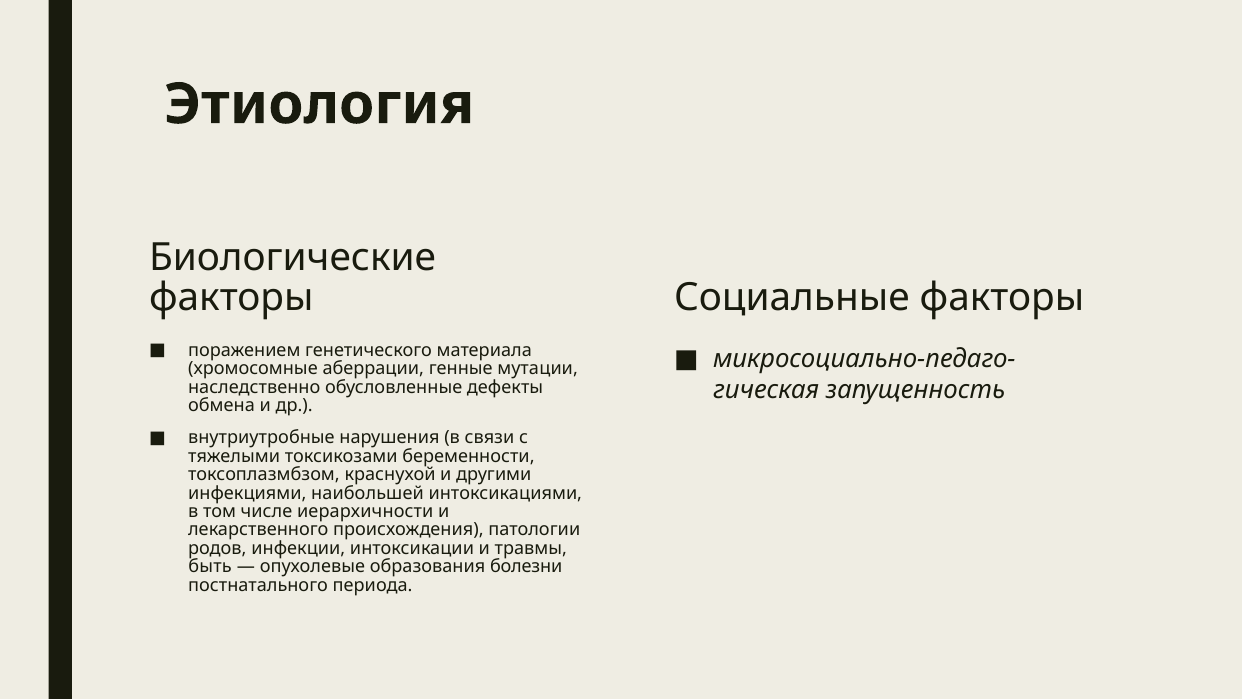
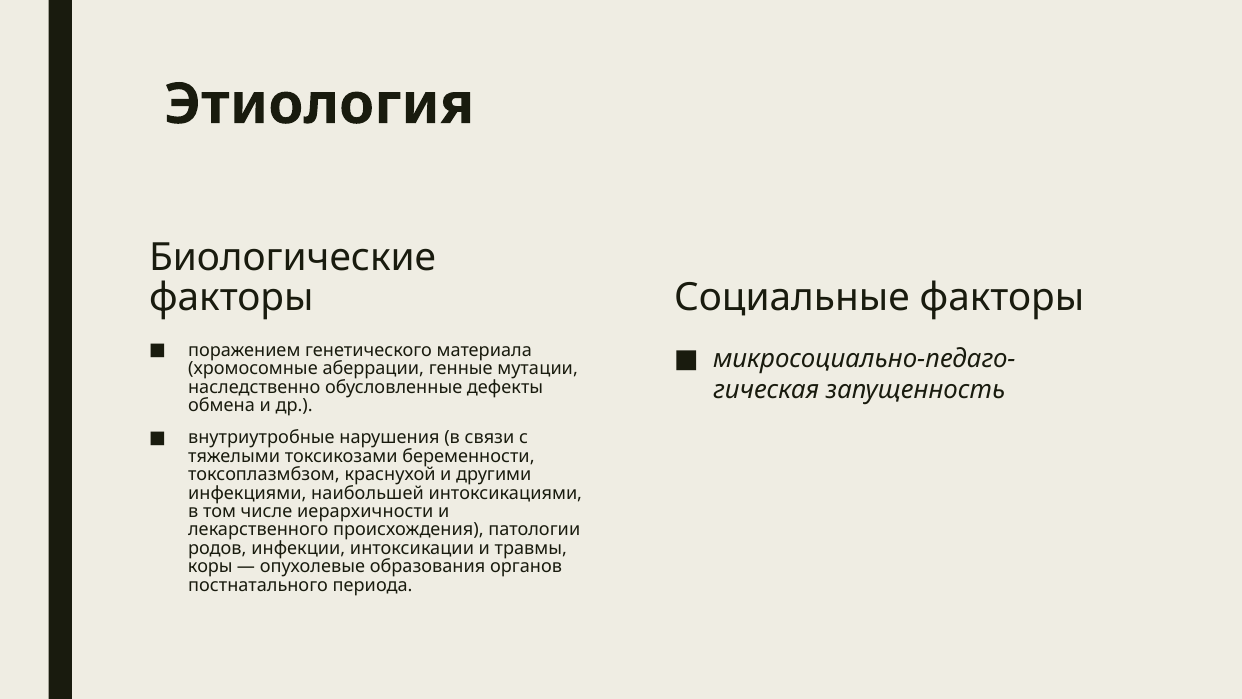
быть: быть -> коры (210, 567)
болезни: болезни -> органов (526, 567)
